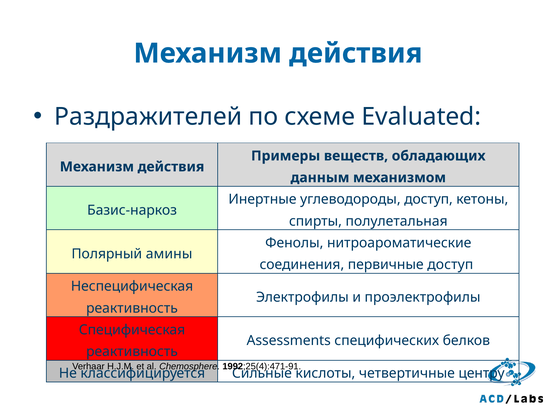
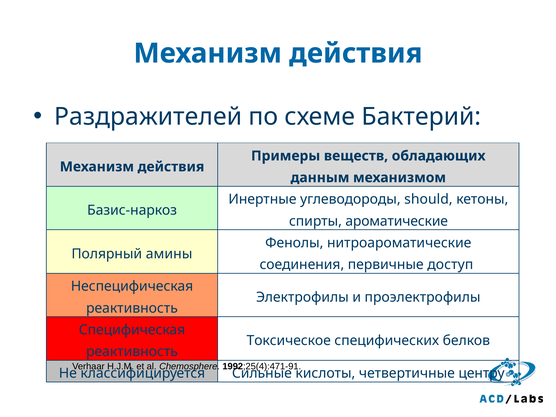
Evaluated: Evaluated -> Бактерий (421, 117)
углеводороды доступ: доступ -> should (428, 199)
полулетальная: полулетальная -> ароматические (397, 221)
Assessments: Assessments -> Токсическое (289, 341)
